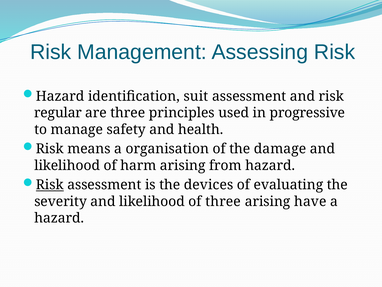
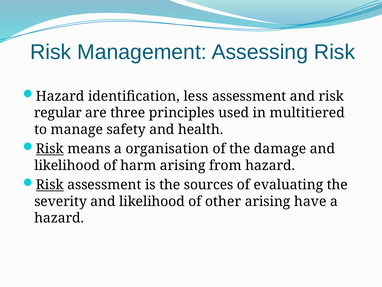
suit: suit -> less (196, 96)
progressive: progressive -> multitiered (307, 113)
Risk underline: none -> present (50, 149)
devices: devices -> sources (209, 185)
of three: three -> other (223, 201)
